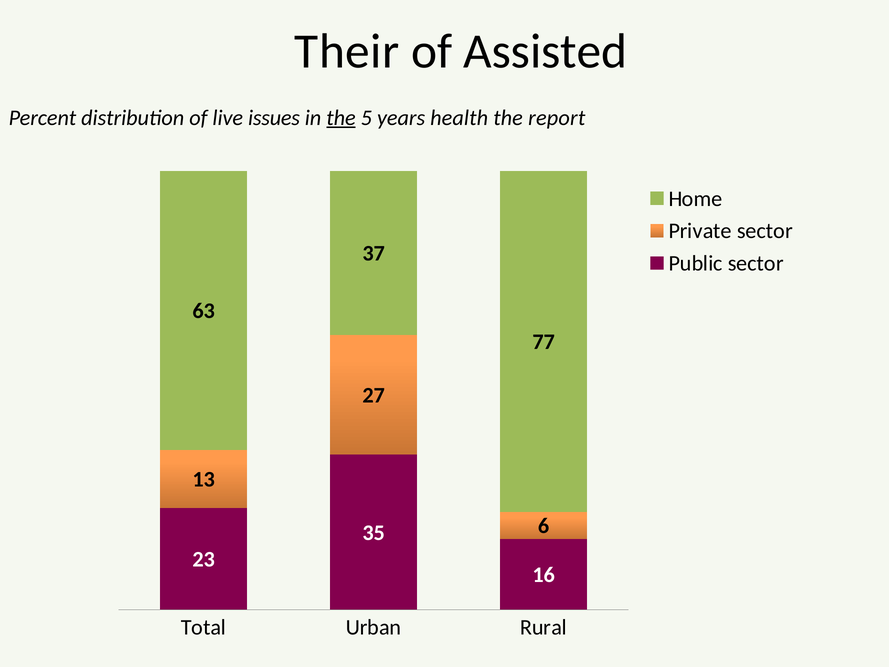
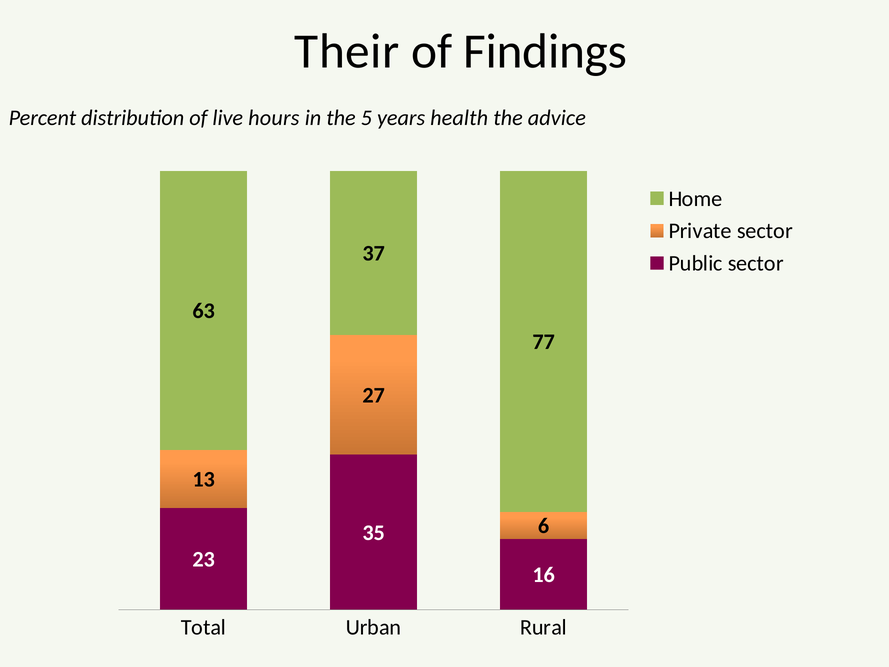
Assisted: Assisted -> Findings (545, 52)
issues: issues -> hours (274, 118)
the underline: present -> none (341, 118)
report: report -> advice (557, 118)
